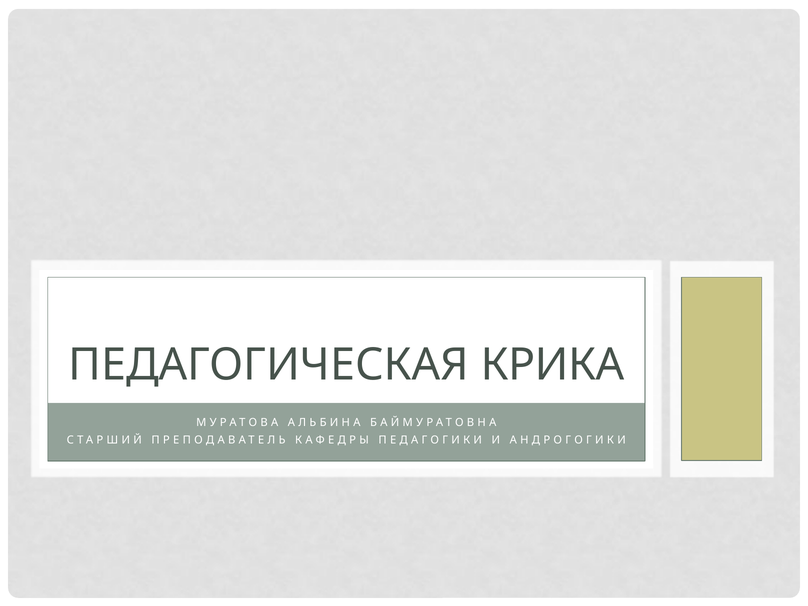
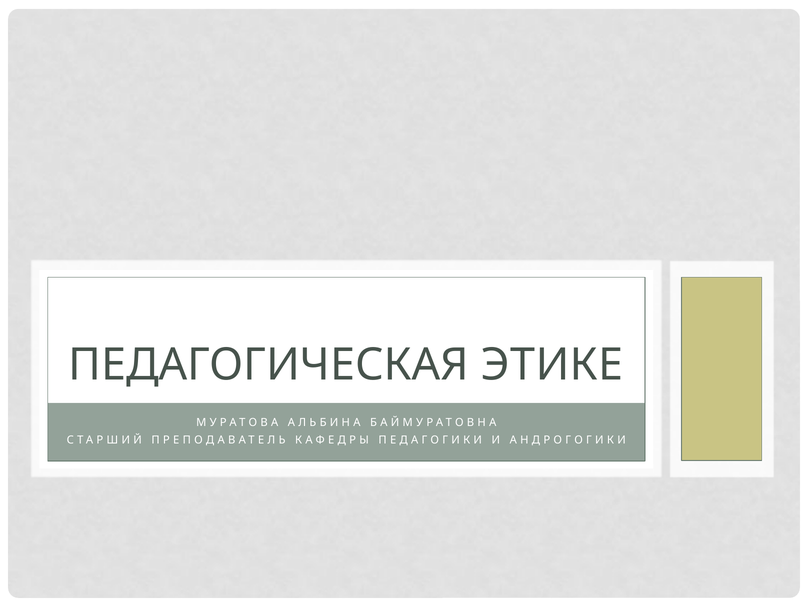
КРИКА: КРИКА -> ЭТИКЕ (552, 365)
